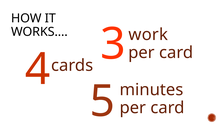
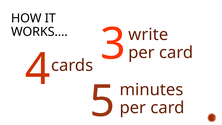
work: work -> write (148, 35)
